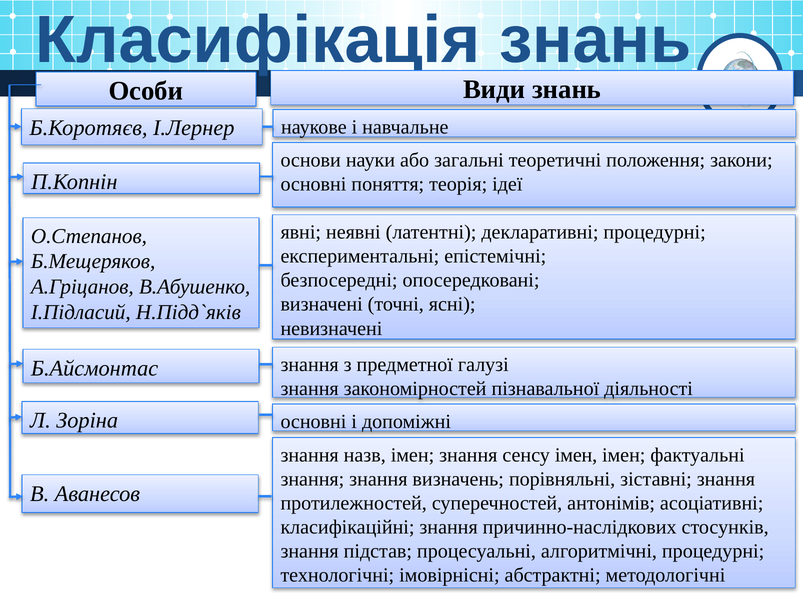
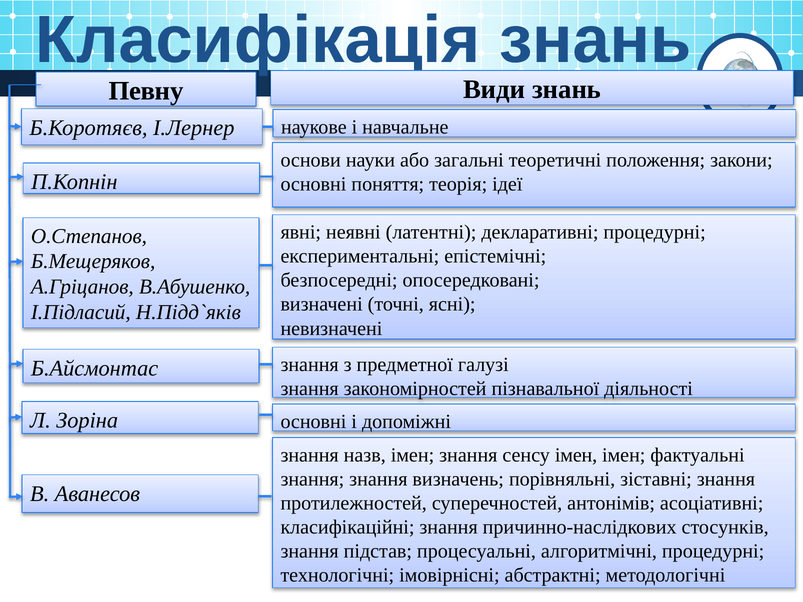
Особи: Особи -> Певну (146, 91)
